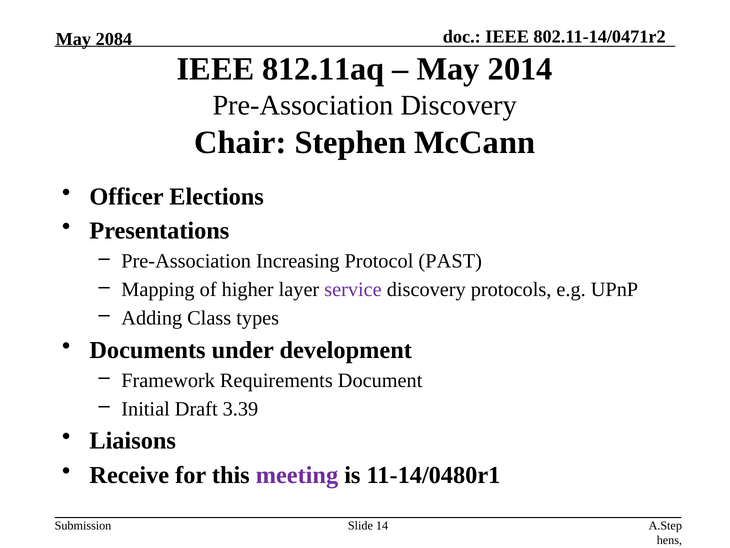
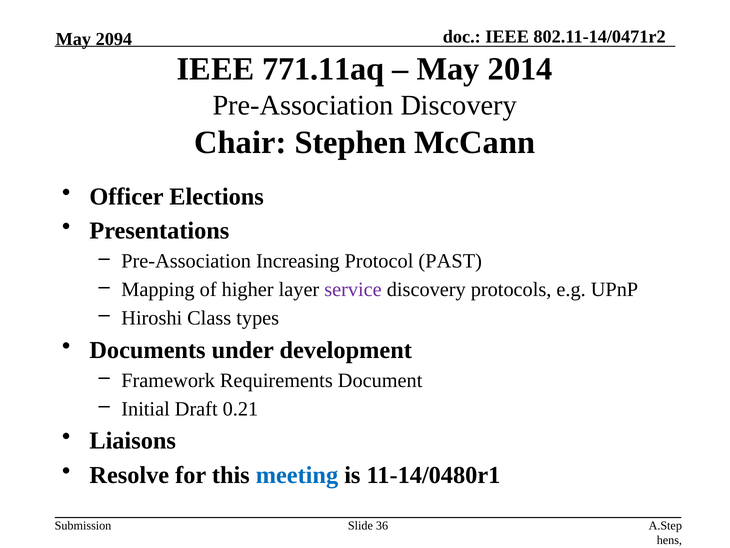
2084: 2084 -> 2094 (114, 39)
812.11aq: 812.11aq -> 771.11aq (323, 69)
Adding: Adding -> Hiroshi (152, 318)
3.39: 3.39 -> 0.21 (240, 409)
Receive: Receive -> Resolve (129, 475)
meeting colour: purple -> blue (297, 475)
14: 14 -> 36 (382, 525)
